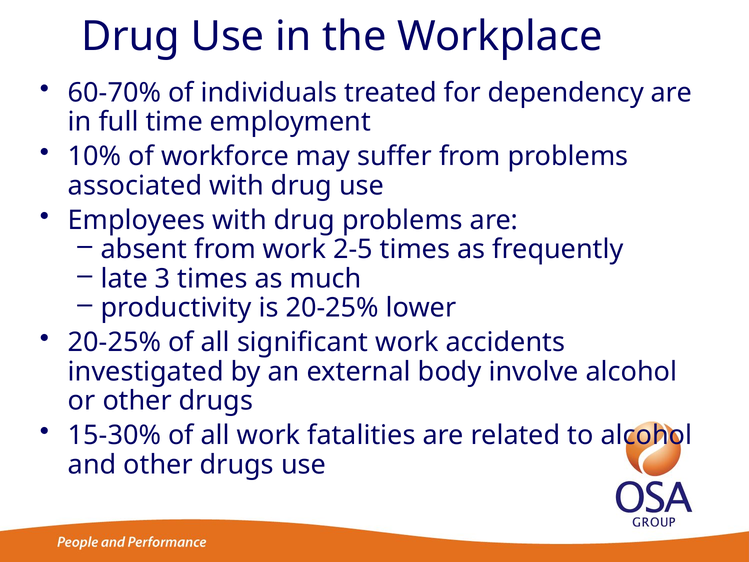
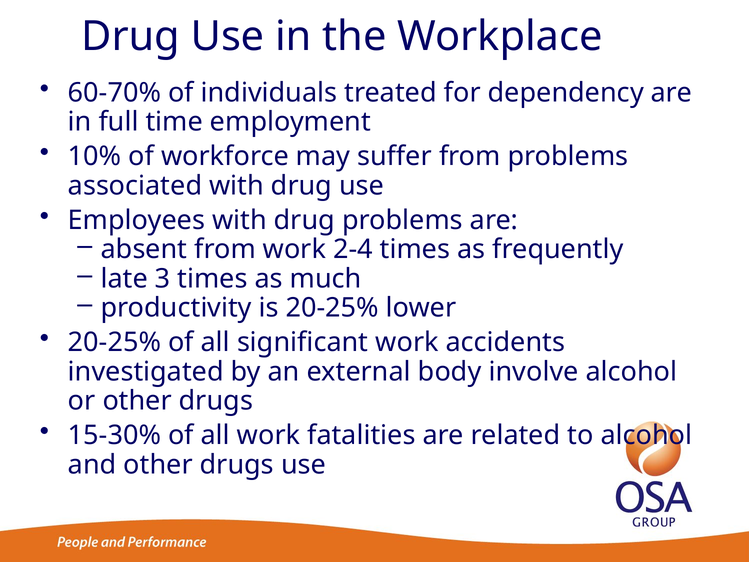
2-5: 2-5 -> 2-4 (353, 249)
